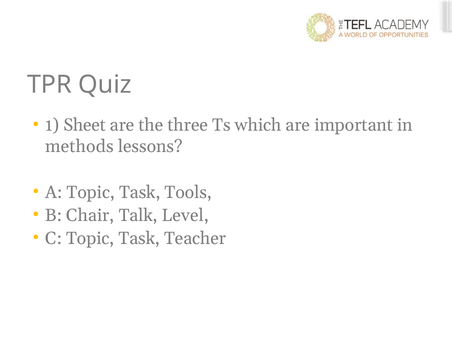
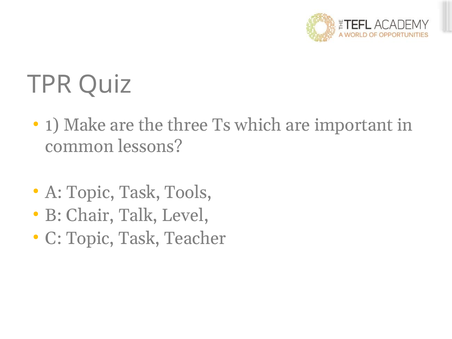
Sheet: Sheet -> Make (85, 125)
methods: methods -> common (79, 146)
